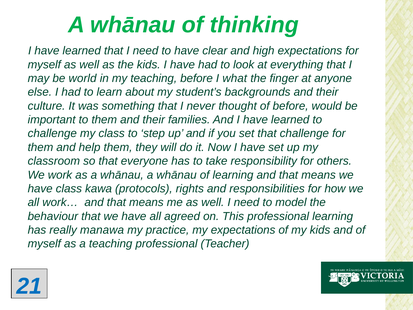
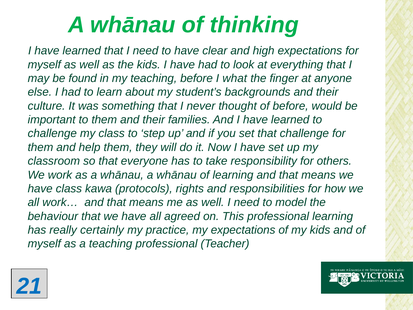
world: world -> found (83, 78)
manawa: manawa -> certainly (102, 230)
